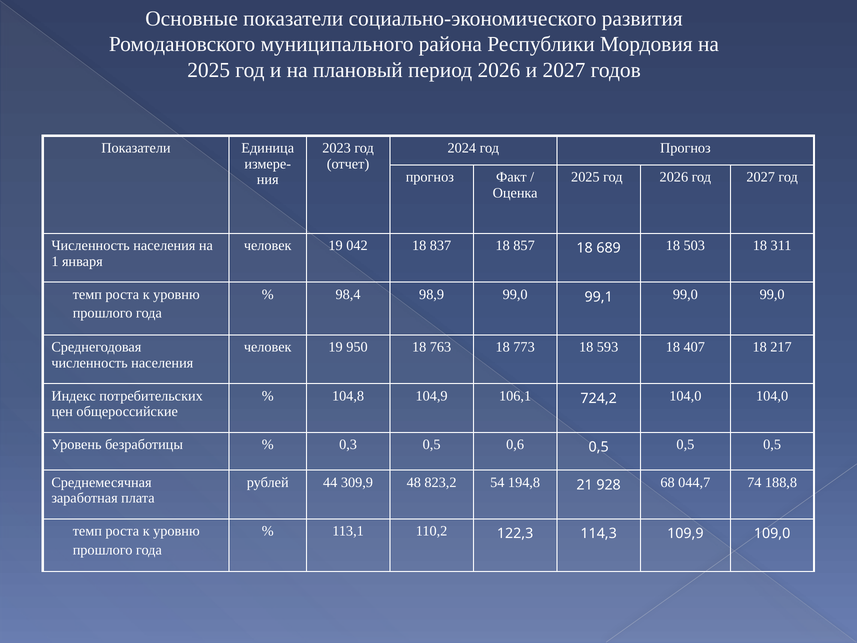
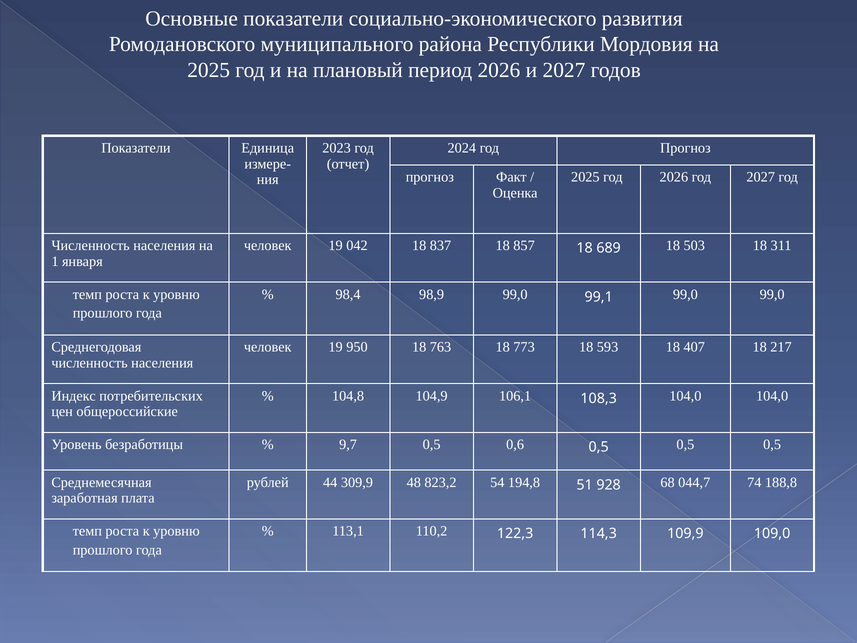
724,2: 724,2 -> 108,3 (599, 398)
0,3: 0,3 -> 9,7 (348, 445)
21: 21 -> 51 (585, 485)
